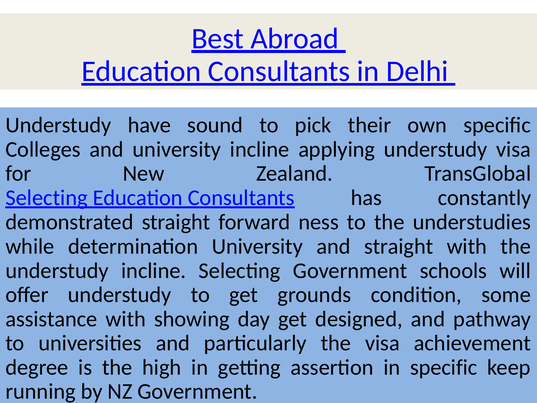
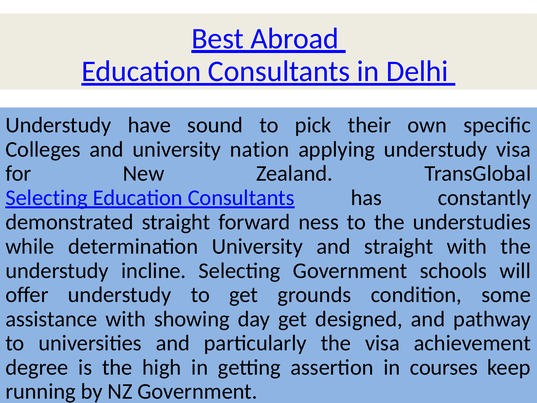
university incline: incline -> nation (260, 149)
in specific: specific -> courses (444, 367)
